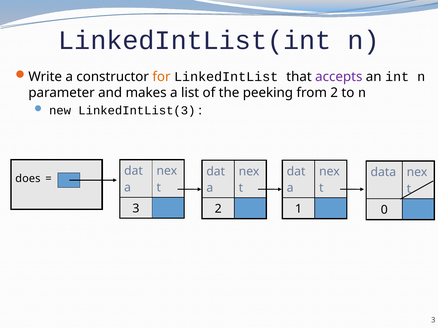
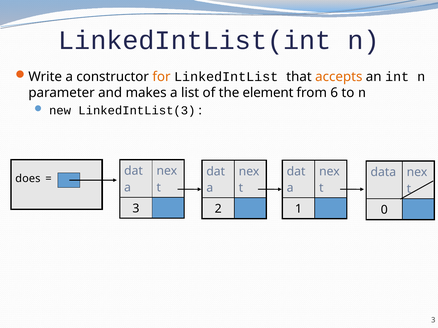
accepts colour: purple -> orange (339, 77)
peeking: peeking -> element (268, 93)
from 2: 2 -> 6 (334, 93)
